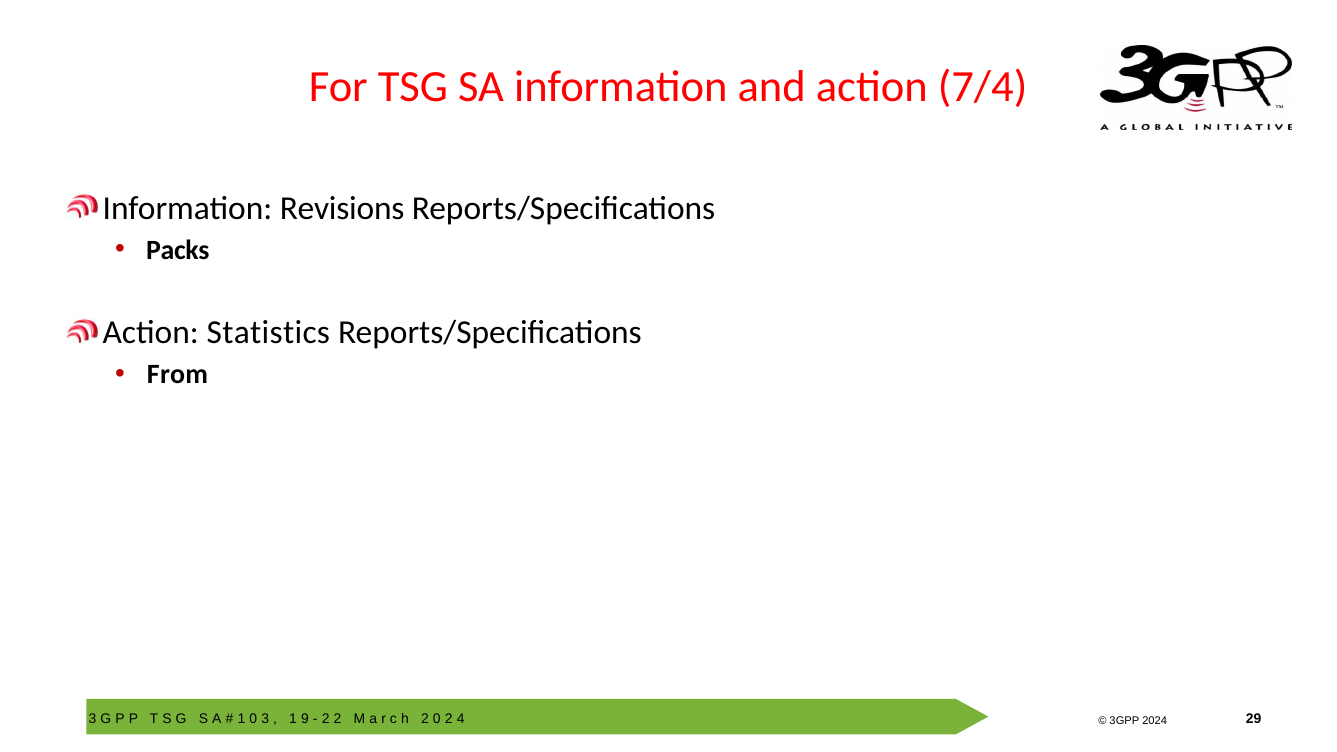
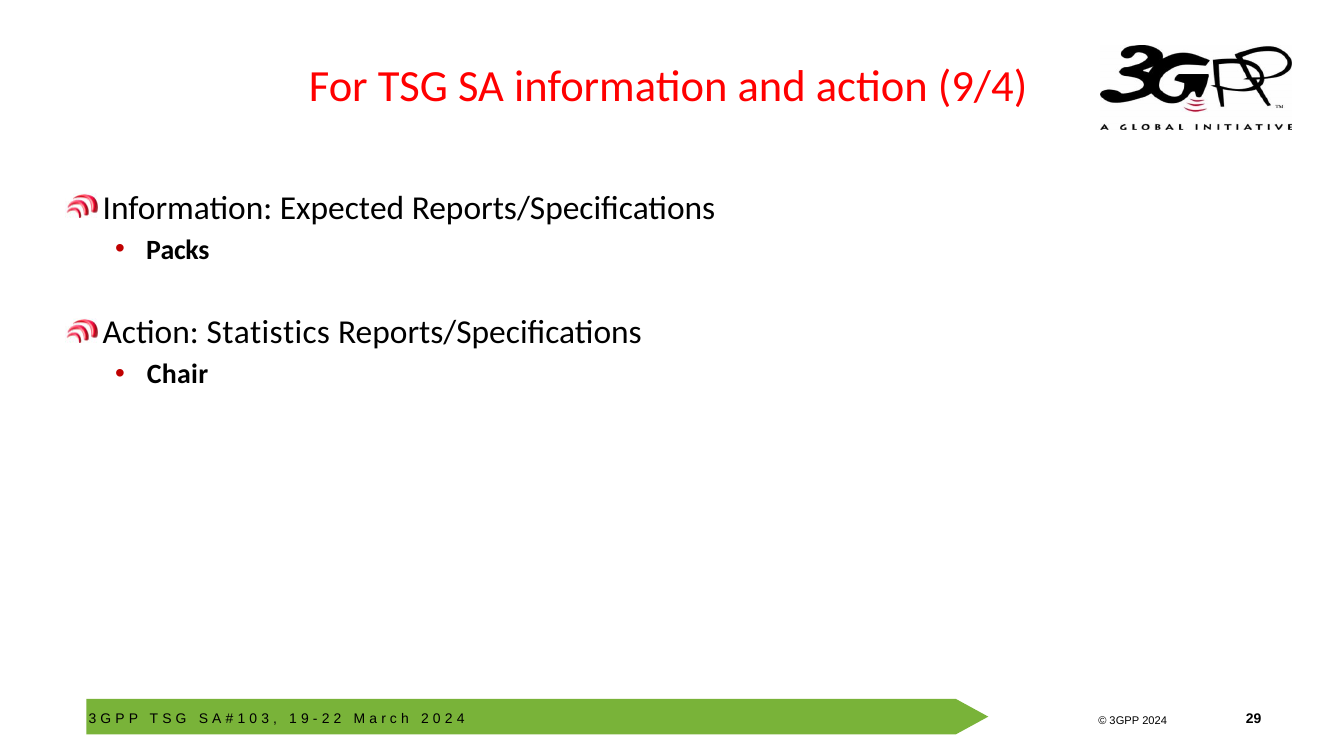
7/4: 7/4 -> 9/4 (983, 87)
Revisions: Revisions -> Expected (342, 208)
From: From -> Chair (178, 375)
